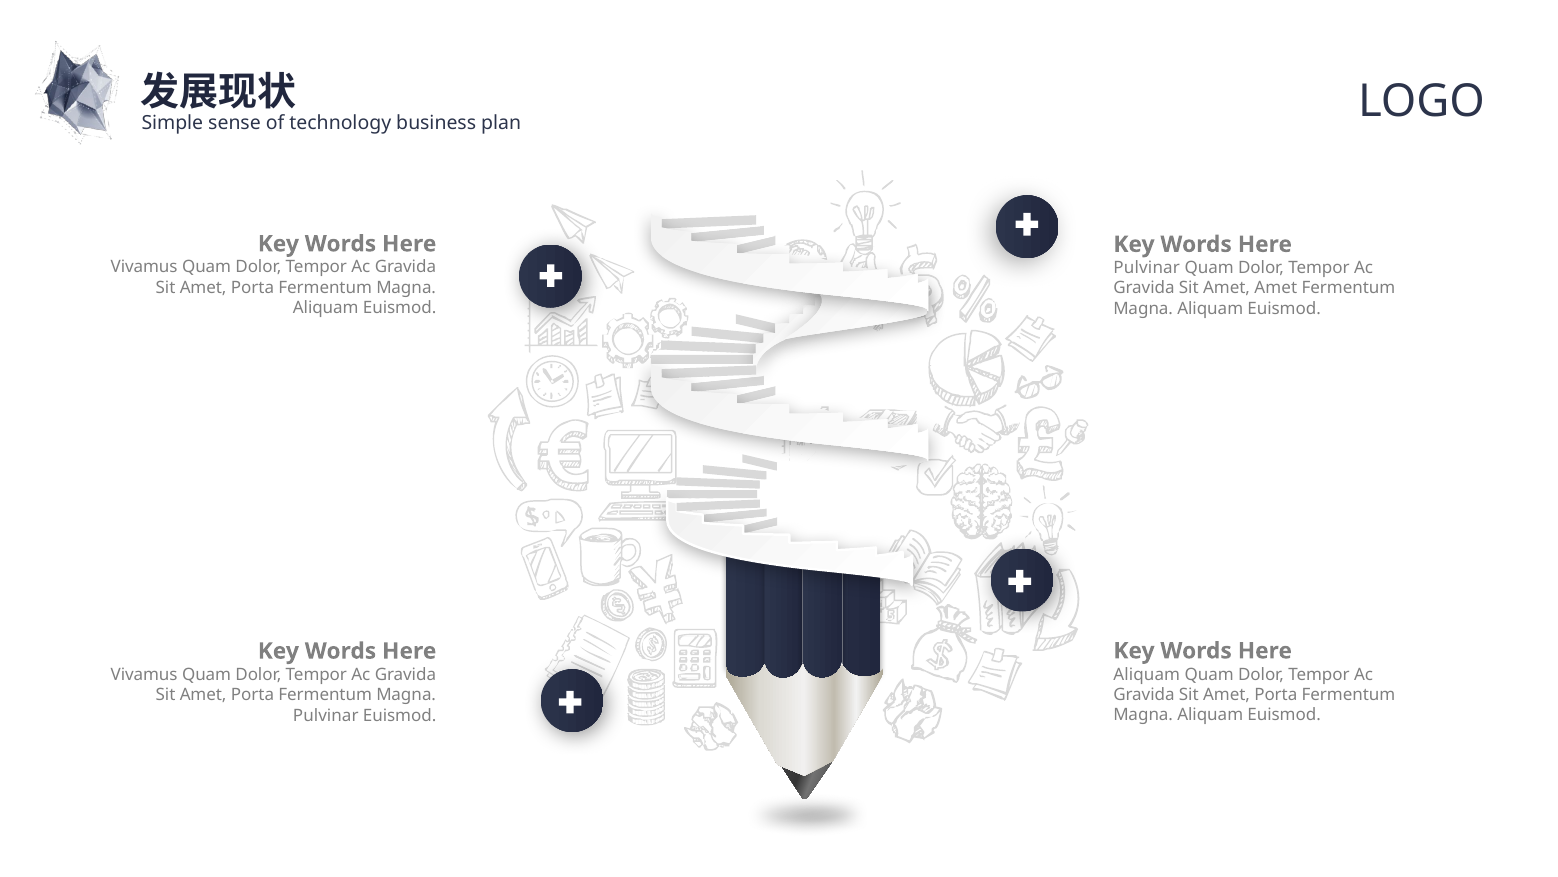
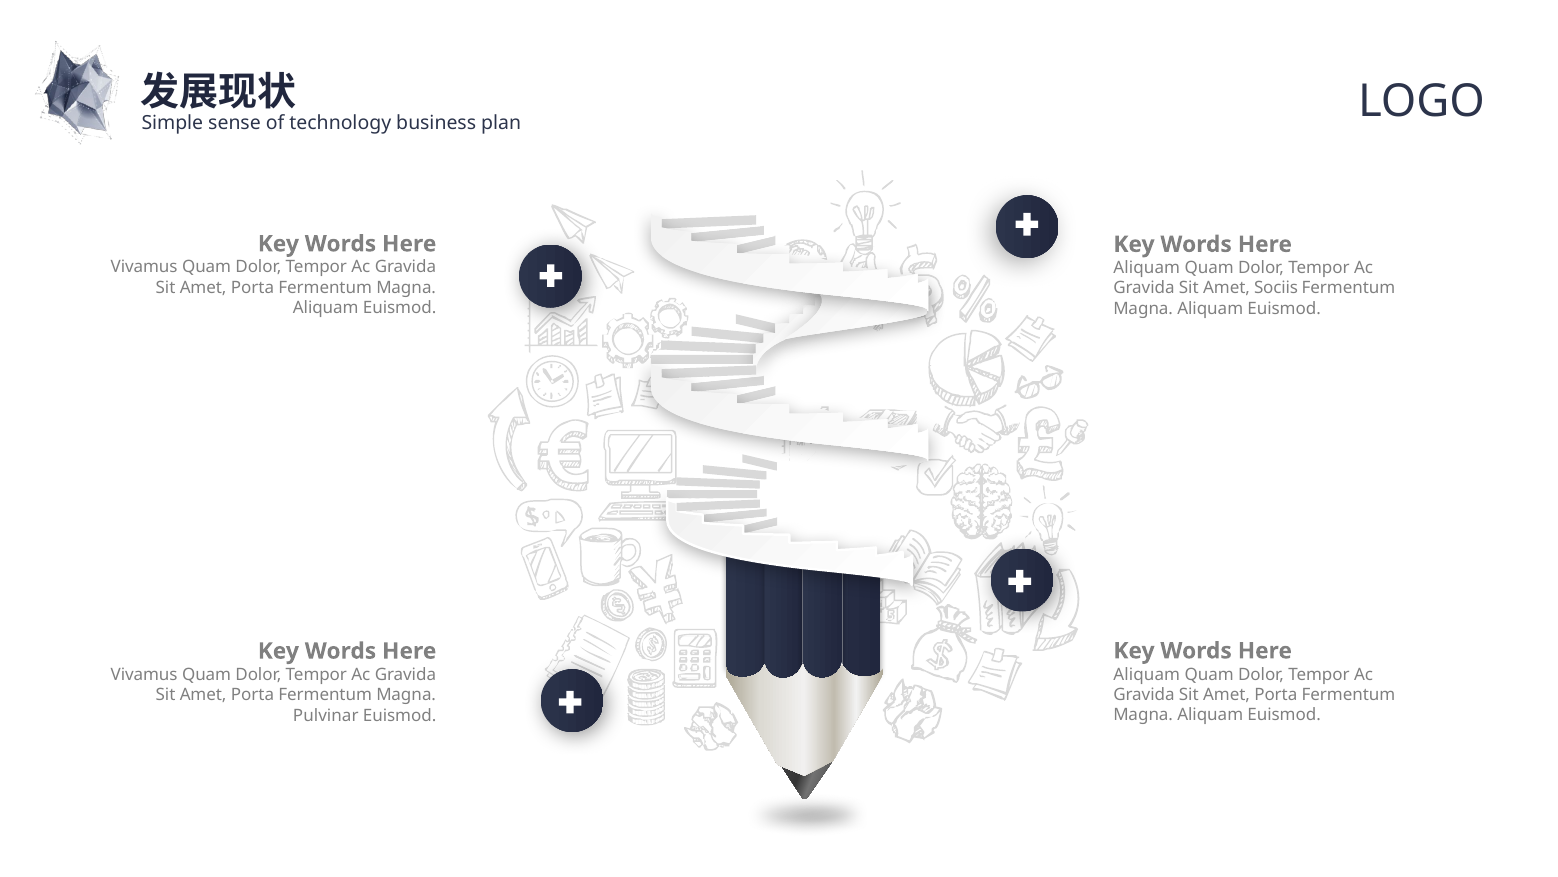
Pulvinar: Pulvinar -> Aliquam (1147, 268)
Amet Amet: Amet -> Sociis (1276, 288)
